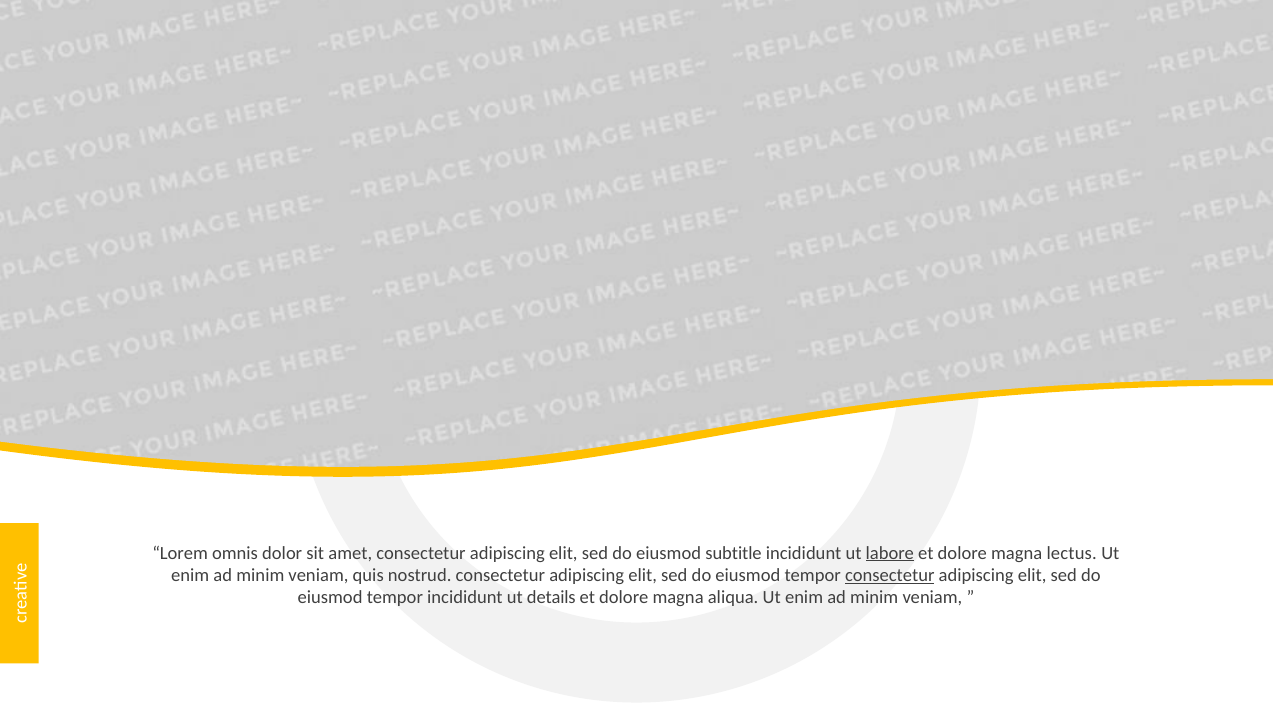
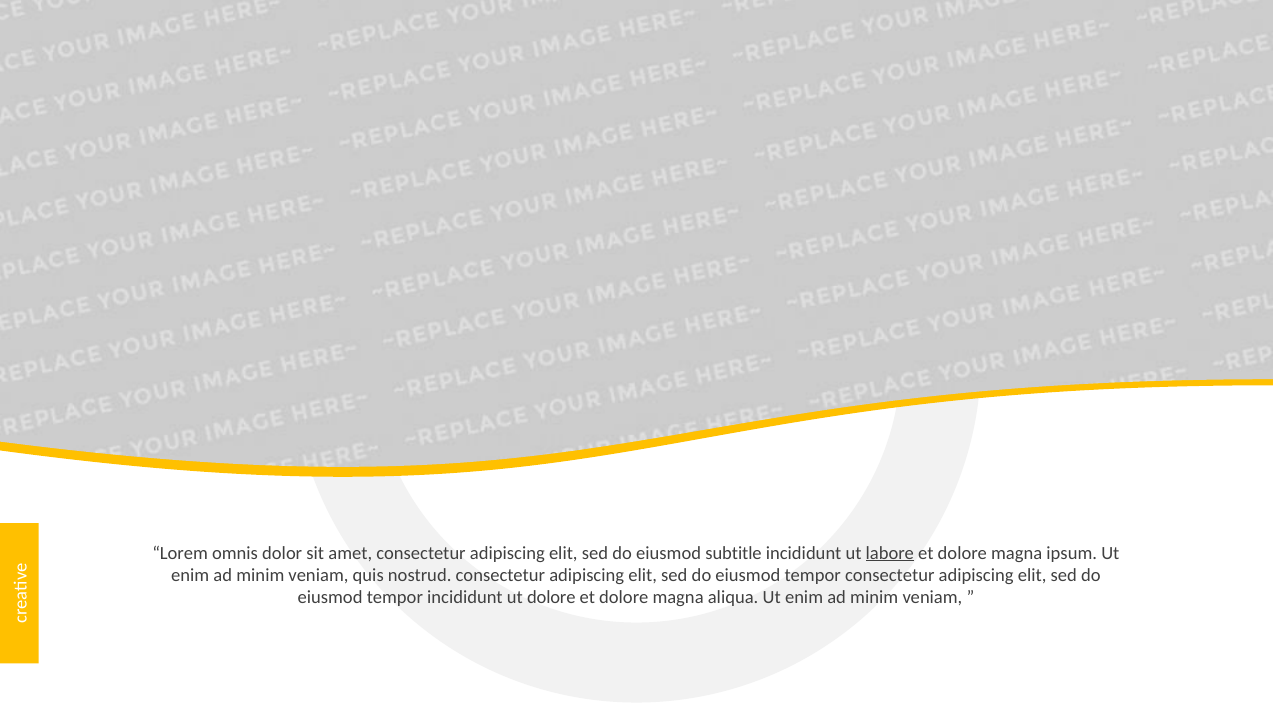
lectus: lectus -> ipsum (1072, 553)
consectetur underline: present -> none (890, 575)
ut details: details -> dolore (551, 598)
